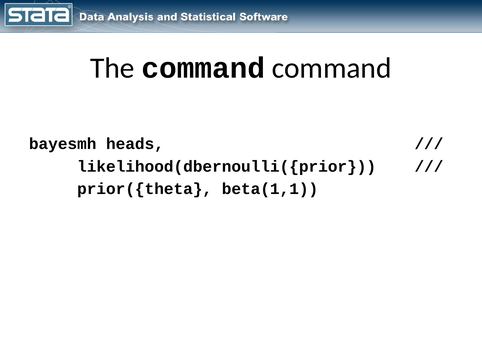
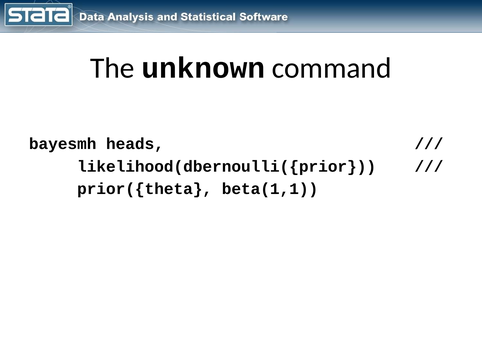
The command: command -> unknown (203, 68)
